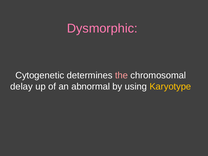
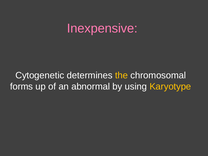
Dysmorphic: Dysmorphic -> Inexpensive (102, 28)
the colour: pink -> yellow (121, 75)
delay: delay -> forms (22, 87)
